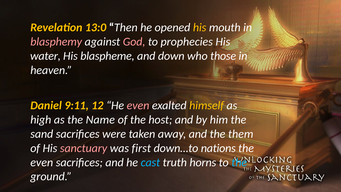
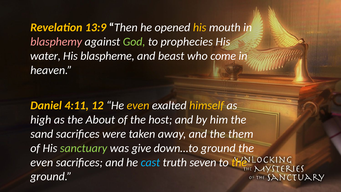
13:0: 13:0 -> 13:9 (96, 28)
God colour: pink -> light green (134, 42)
down: down -> beast (171, 56)
those: those -> come (223, 56)
9:11: 9:11 -> 4:11 (77, 105)
even colour: pink -> yellow (138, 105)
Name: Name -> About (100, 120)
sanctuary colour: pink -> light green (84, 148)
first: first -> give (141, 148)
down…to nations: nations -> ground (218, 148)
horns: horns -> seven (203, 162)
the colour: light blue -> yellow (239, 162)
